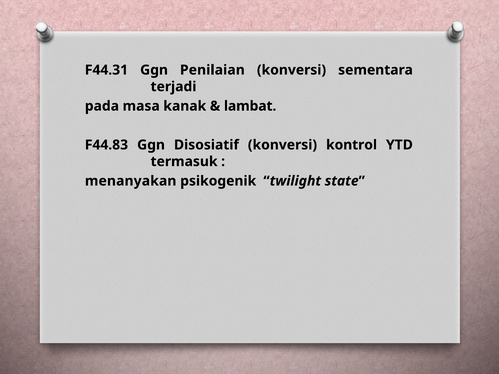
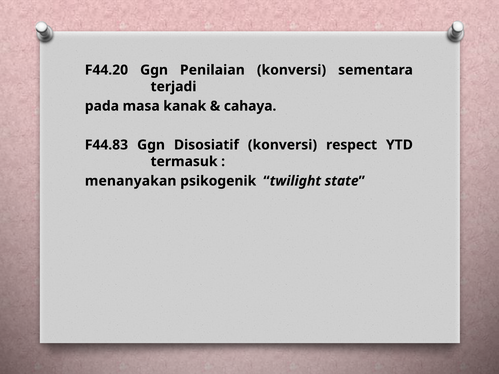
F44.31: F44.31 -> F44.20 (106, 70)
lambat: lambat -> cahaya (250, 106)
kontrol: kontrol -> respect (352, 145)
